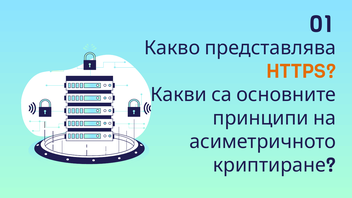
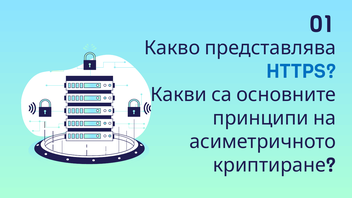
HTTPS colour: orange -> blue (301, 71)
